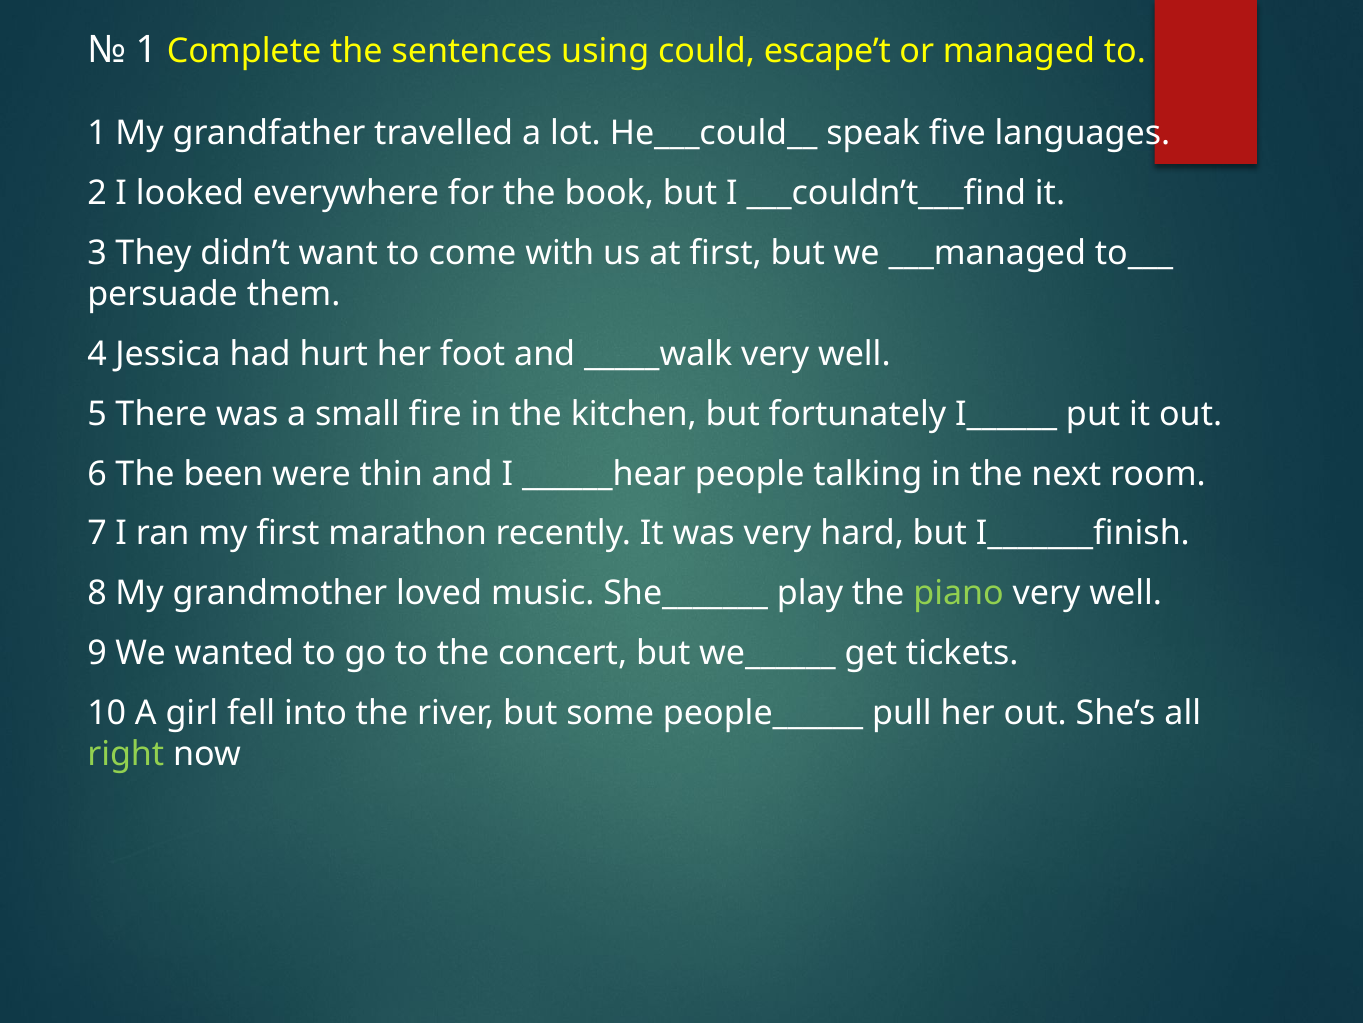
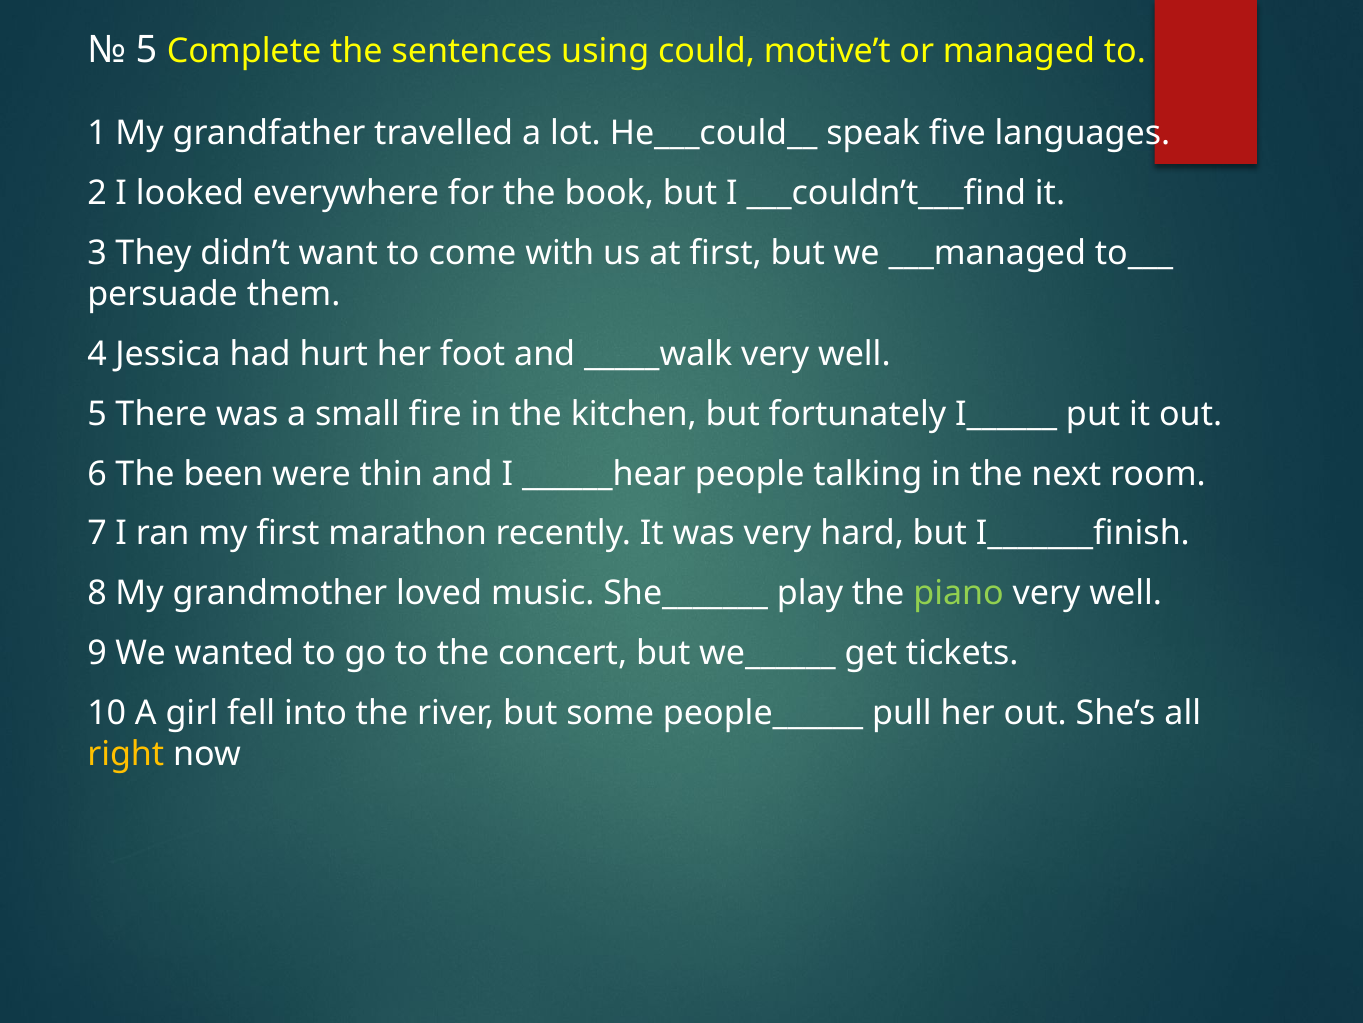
1: 1 -> 5 (146, 50)
escape’t: escape’t -> motive’t (827, 51)
right colour: light green -> yellow (126, 754)
